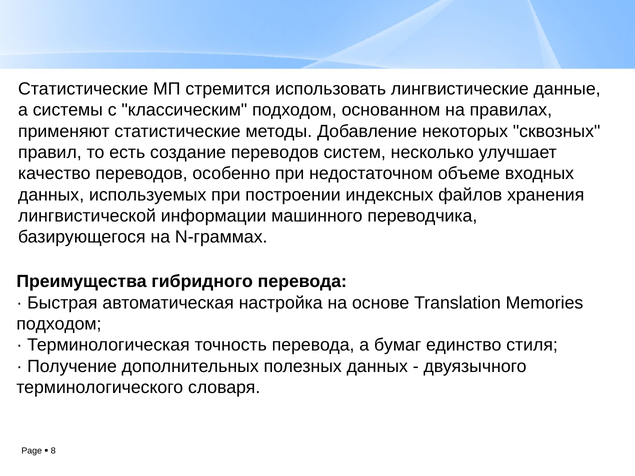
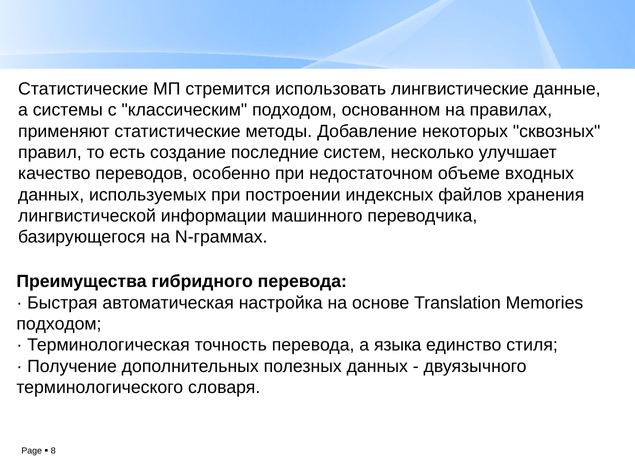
создание переводов: переводов -> последние (275, 153)
бумаг: бумаг -> языка (398, 345)
